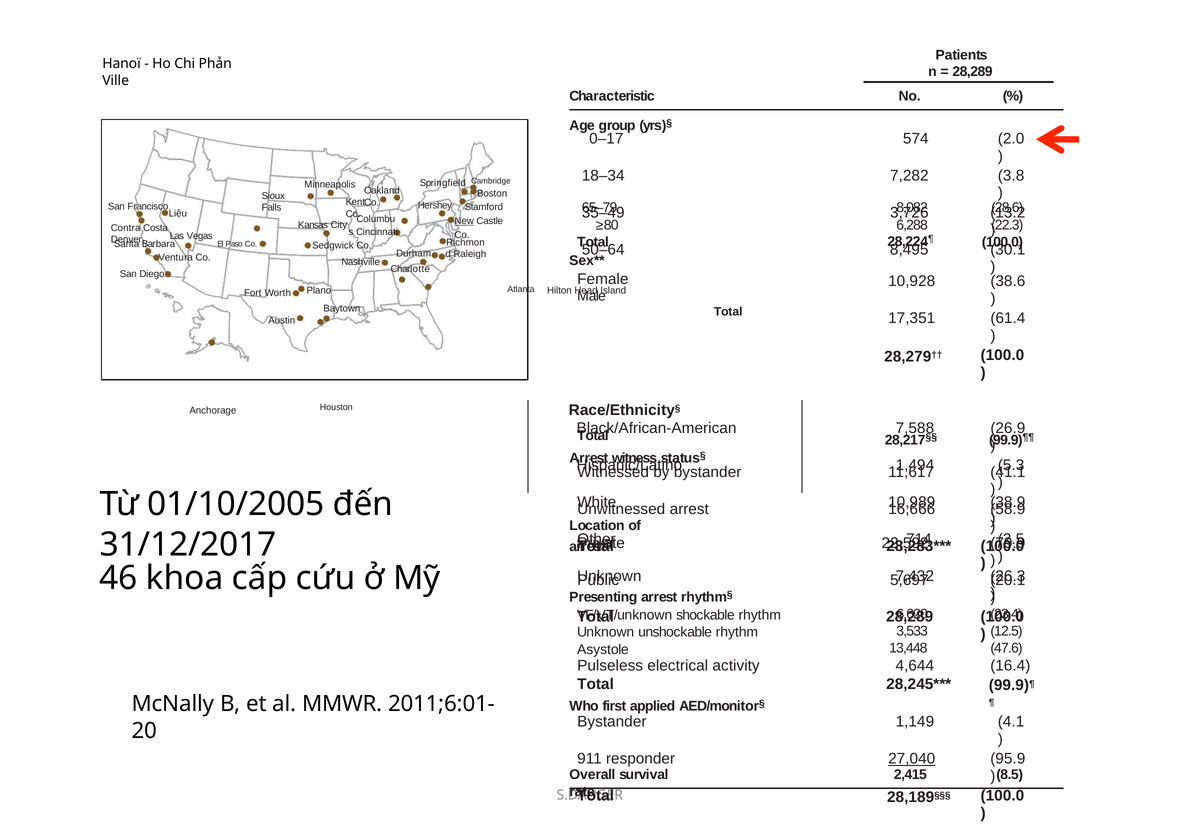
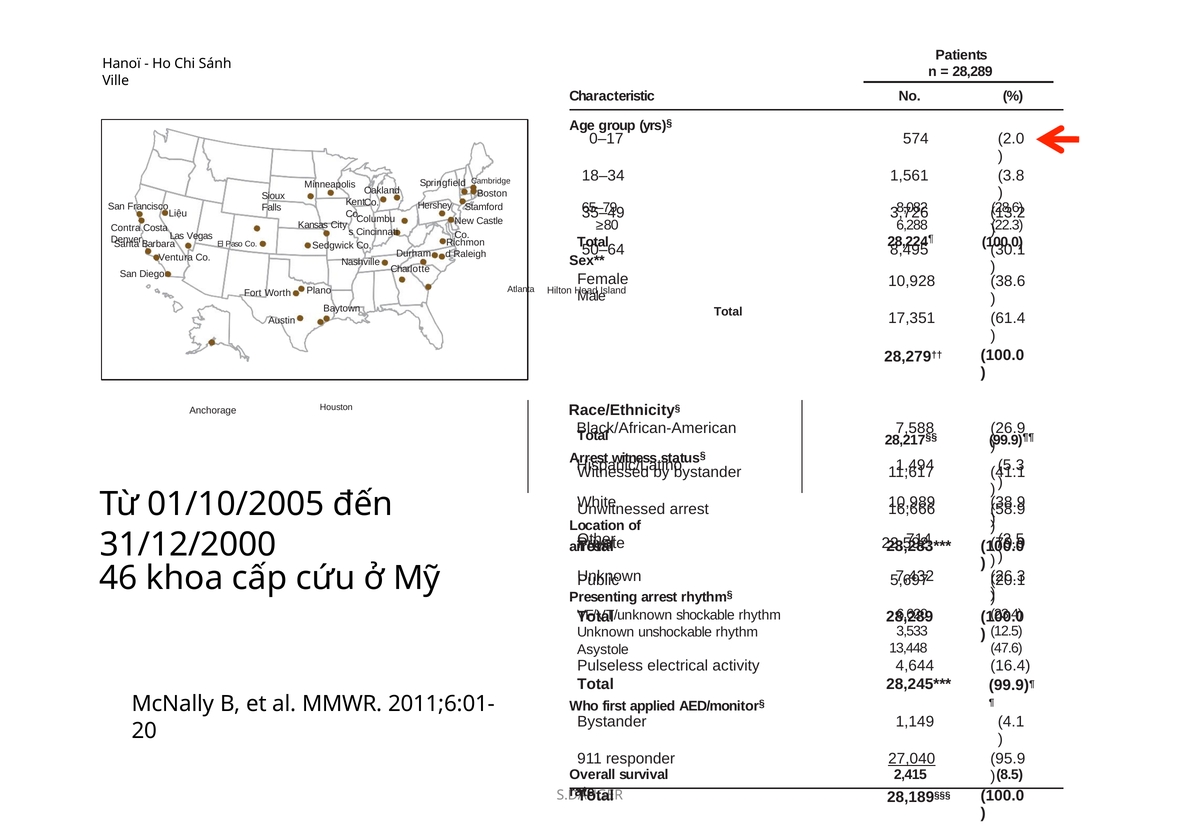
Phản: Phản -> Sánh (215, 64)
7,282: 7,282 -> 1,561 (909, 176)
New underline: present -> none (464, 221)
31/12/2017: 31/12/2017 -> 31/12/2000 (188, 544)
